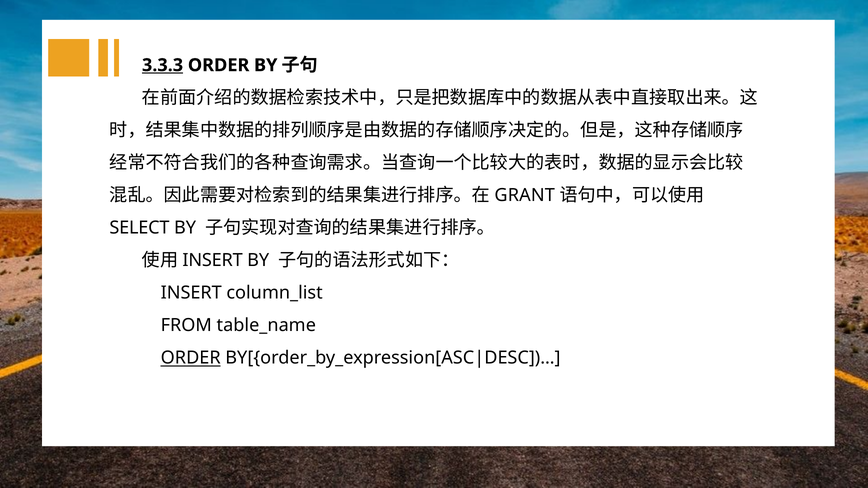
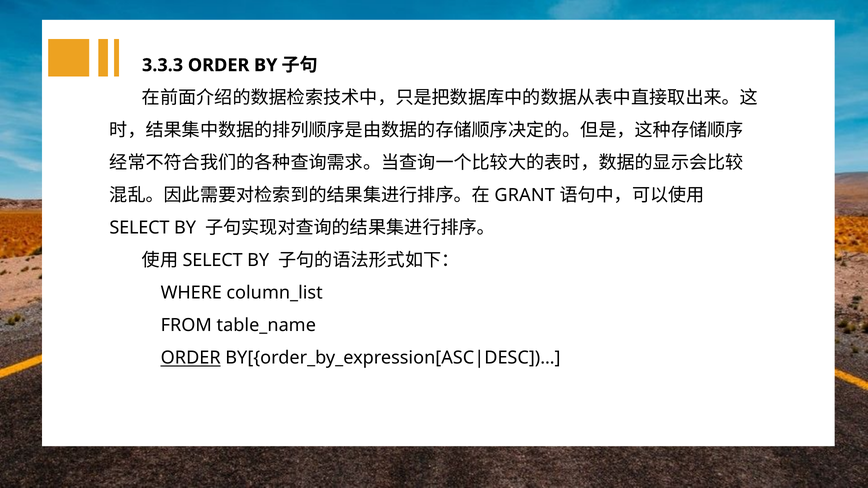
3.3.3 underline: present -> none (163, 65)
INSERT: INSERT -> SELECT (213, 261)
INSERT: INSERT -> WHERE (191, 293)
